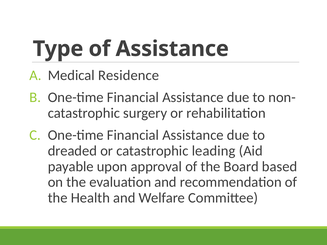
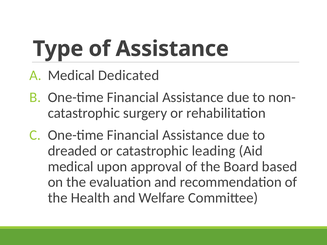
Residence: Residence -> Dedicated (129, 75)
payable: payable -> medical (71, 167)
